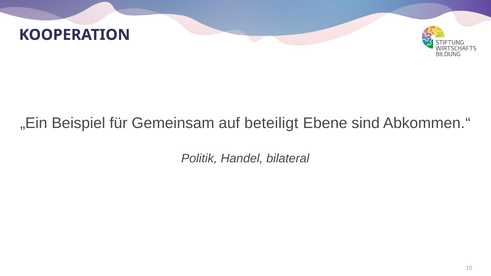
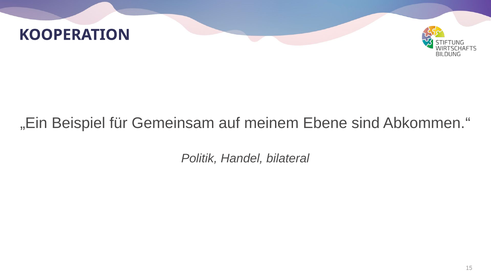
beteiligt: beteiligt -> meinem (271, 123)
